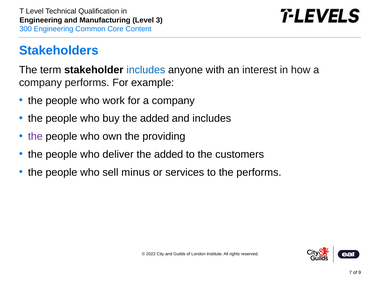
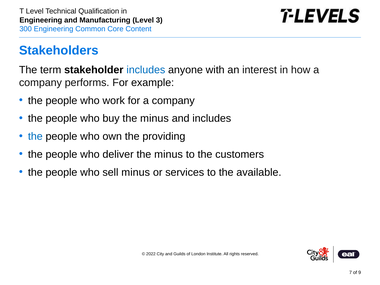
buy the added: added -> minus (154, 118)
the colour: purple -> blue (35, 136)
deliver the added: added -> minus (169, 154)
the performs: performs -> available (259, 172)
